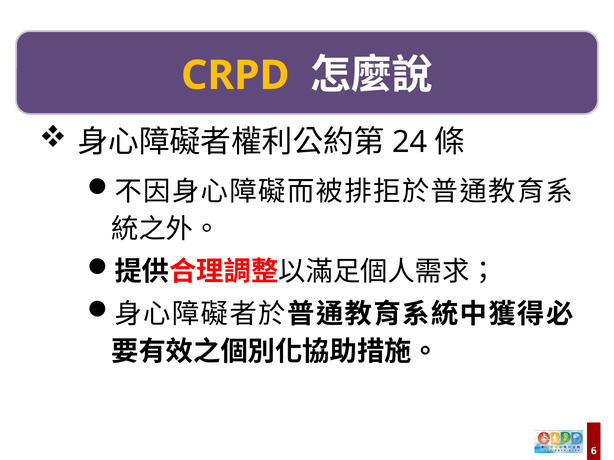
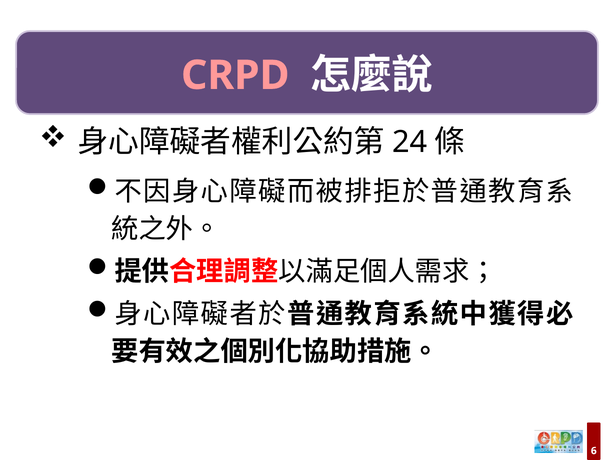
CRPD colour: yellow -> pink (235, 76)
